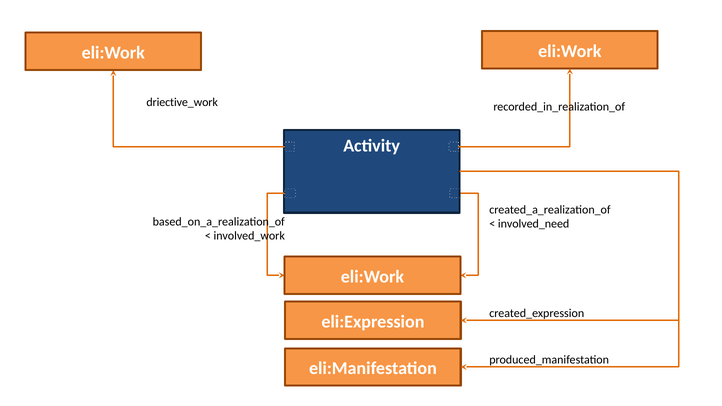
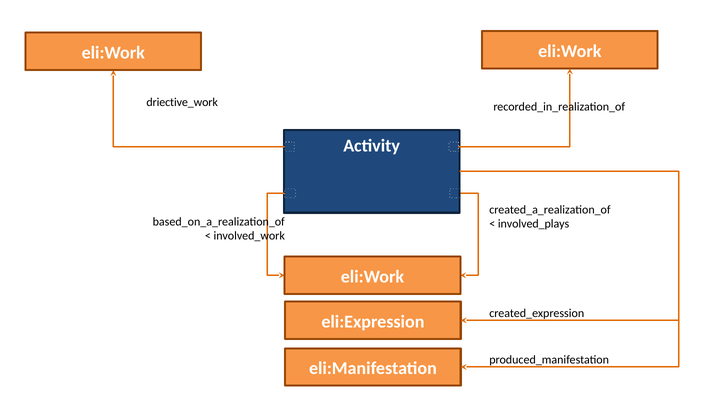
involved_need: involved_need -> involved_plays (534, 224)
